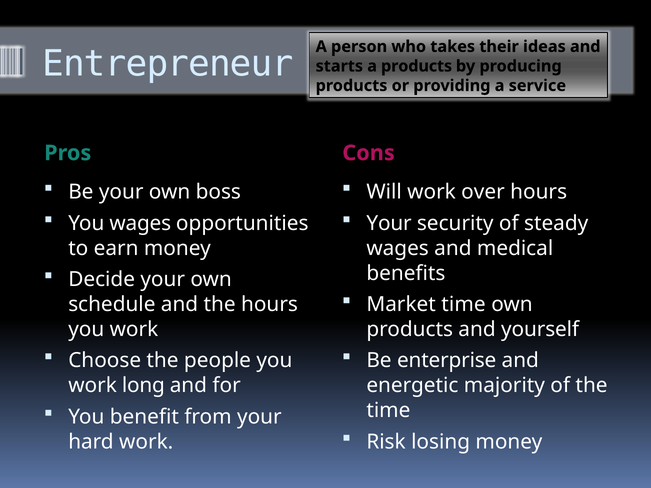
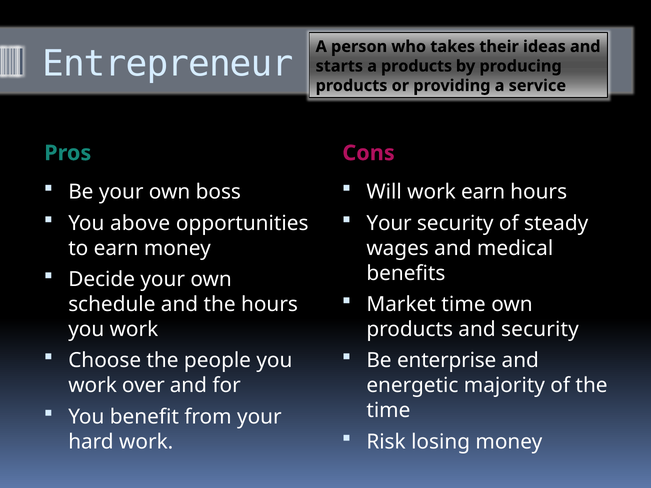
work over: over -> earn (483, 192)
You wages: wages -> above (140, 223)
and yourself: yourself -> security (540, 330)
long: long -> over (143, 386)
